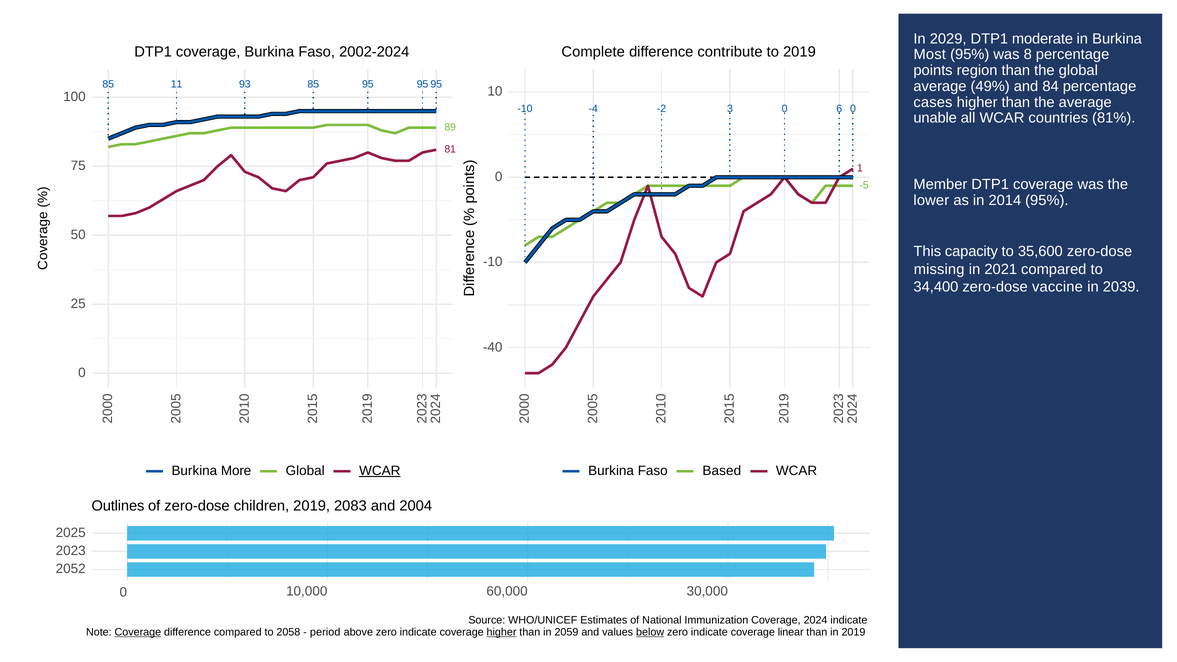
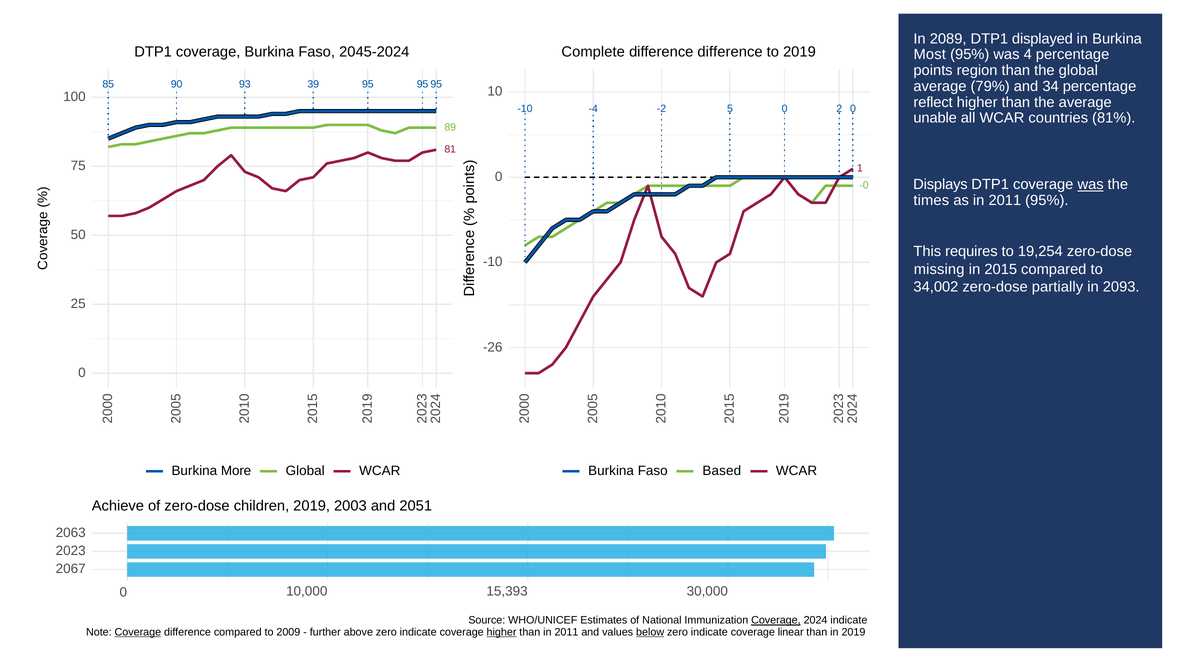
2029: 2029 -> 2089 (948, 39)
moderate: moderate -> displayed (1042, 39)
difference contribute: contribute -> difference (730, 52)
2002-2024: 2002-2024 -> 2045-2024 (374, 52)
was 8: 8 -> 4 (1028, 55)
11: 11 -> 90 (177, 84)
93 85: 85 -> 39 (313, 84)
49%: 49% -> 79% (990, 86)
84: 84 -> 34 (1051, 86)
cases: cases -> reflect (933, 102)
-2 3: 3 -> 5 (730, 109)
6: 6 -> 2 (839, 109)
Member: Member -> Displays (940, 185)
was underline: none -> present (1091, 185)
-5: -5 -> -0 (864, 185)
lower: lower -> times (931, 201)
as in 2014: 2014 -> 2011 (1005, 201)
capacity: capacity -> requires (971, 252)
35,600: 35,600 -> 19,254 (1040, 252)
2021: 2021 -> 2015 (1001, 269)
34,400: 34,400 -> 34,002 (936, 287)
vaccine: vaccine -> partially (1057, 287)
2039: 2039 -> 2093 (1121, 287)
-40: -40 -> -26 (493, 347)
WCAR underline: present -> none (380, 471)
Outlines: Outlines -> Achieve (118, 506)
2083: 2083 -> 2003 (350, 506)
2004: 2004 -> 2051 (416, 506)
2025: 2025 -> 2063 (71, 533)
2052: 2052 -> 2067 (71, 569)
60,000: 60,000 -> 15,393 (507, 591)
Coverage underline: none -> present (776, 620)
2058: 2058 -> 2009 (288, 632)
period: period -> further (325, 632)
than in 2059: 2059 -> 2011 (566, 632)
